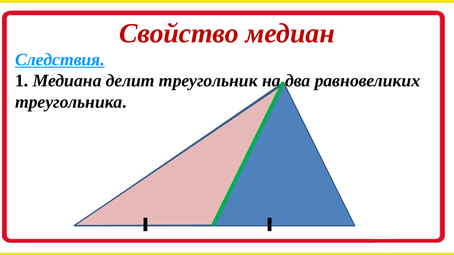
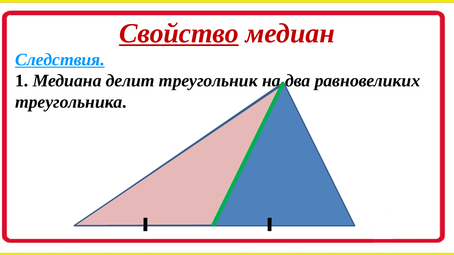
Свойство underline: none -> present (179, 33)
